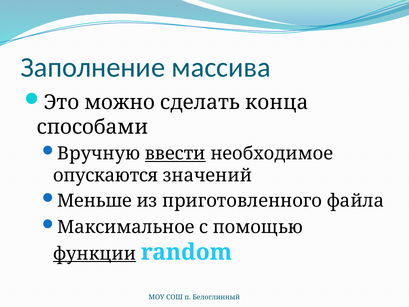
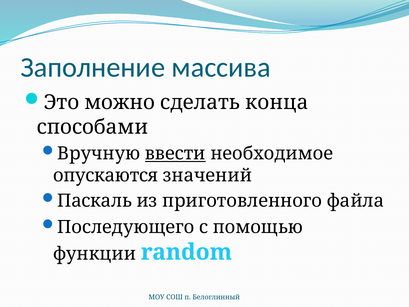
Меньше: Меньше -> Паскаль (95, 201)
Максимальное: Максимальное -> Последующего (126, 227)
функции underline: present -> none (95, 253)
